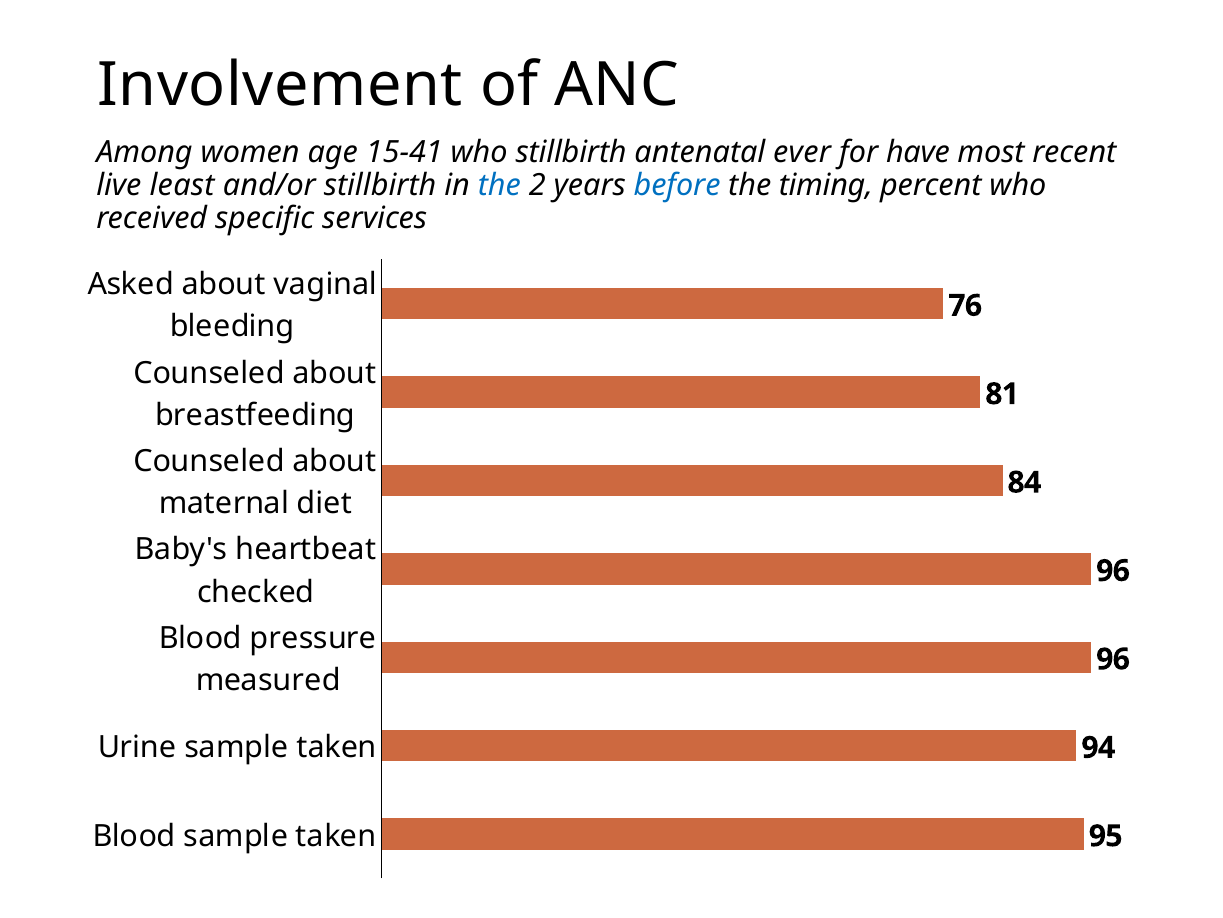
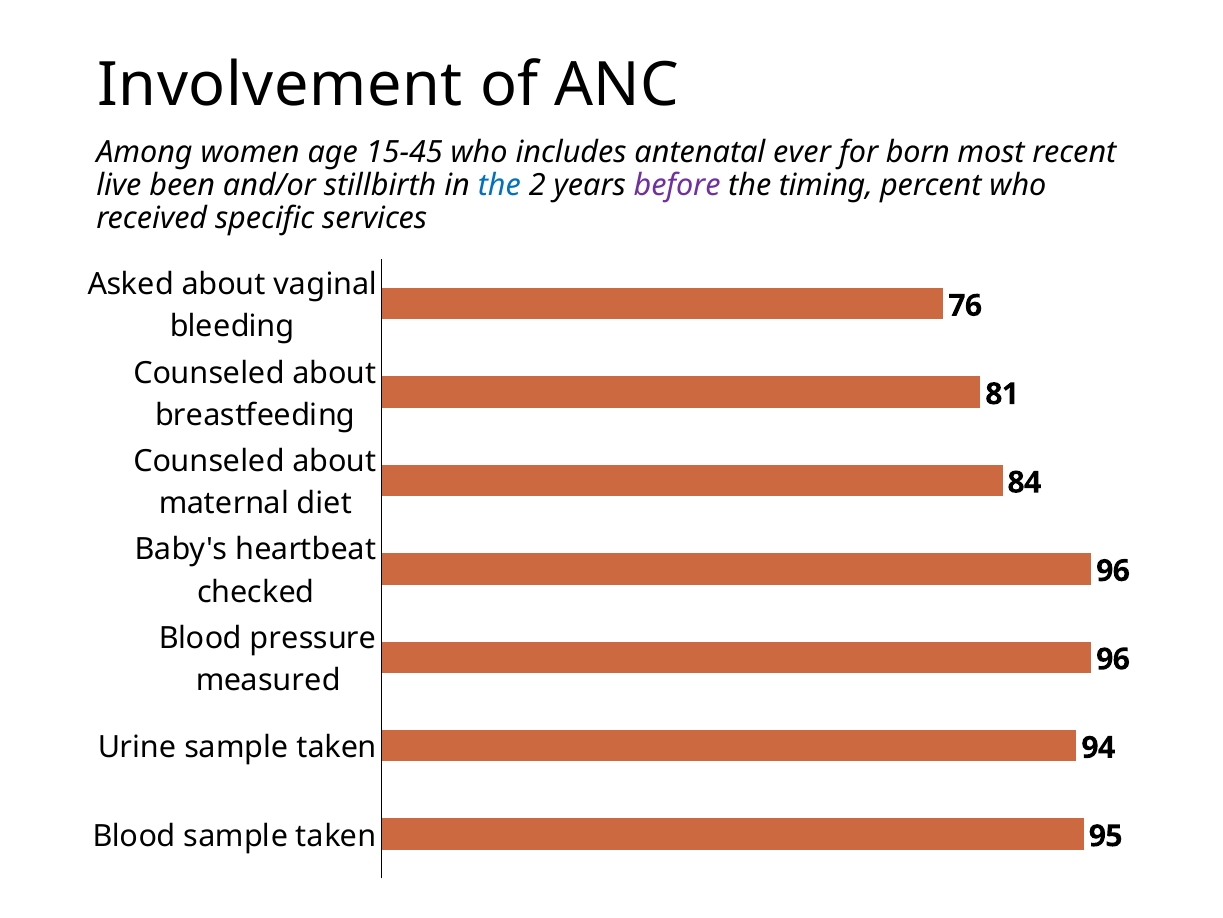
15-41: 15-41 -> 15-45 (404, 152)
who stillbirth: stillbirth -> includes (571, 152)
have: have -> born (918, 152)
least: least -> been (182, 185)
before colour: blue -> purple (677, 185)
